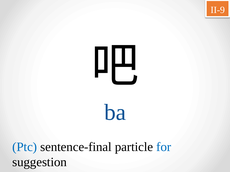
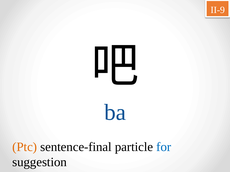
Ptc colour: blue -> orange (25, 147)
